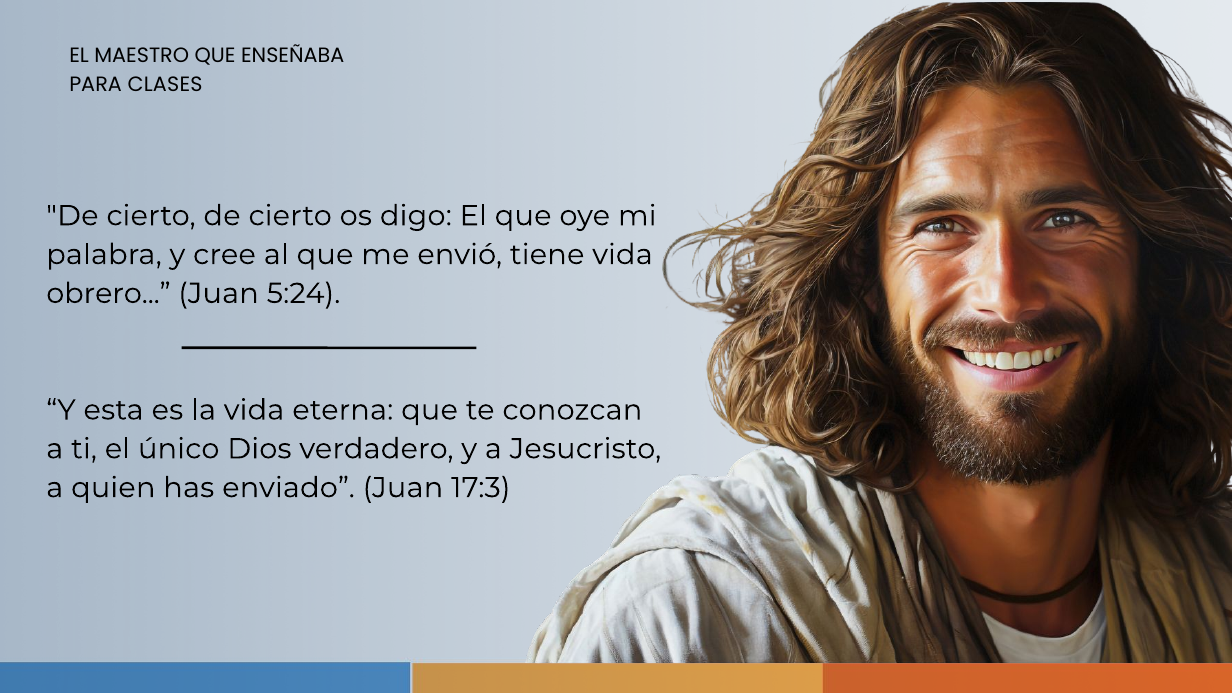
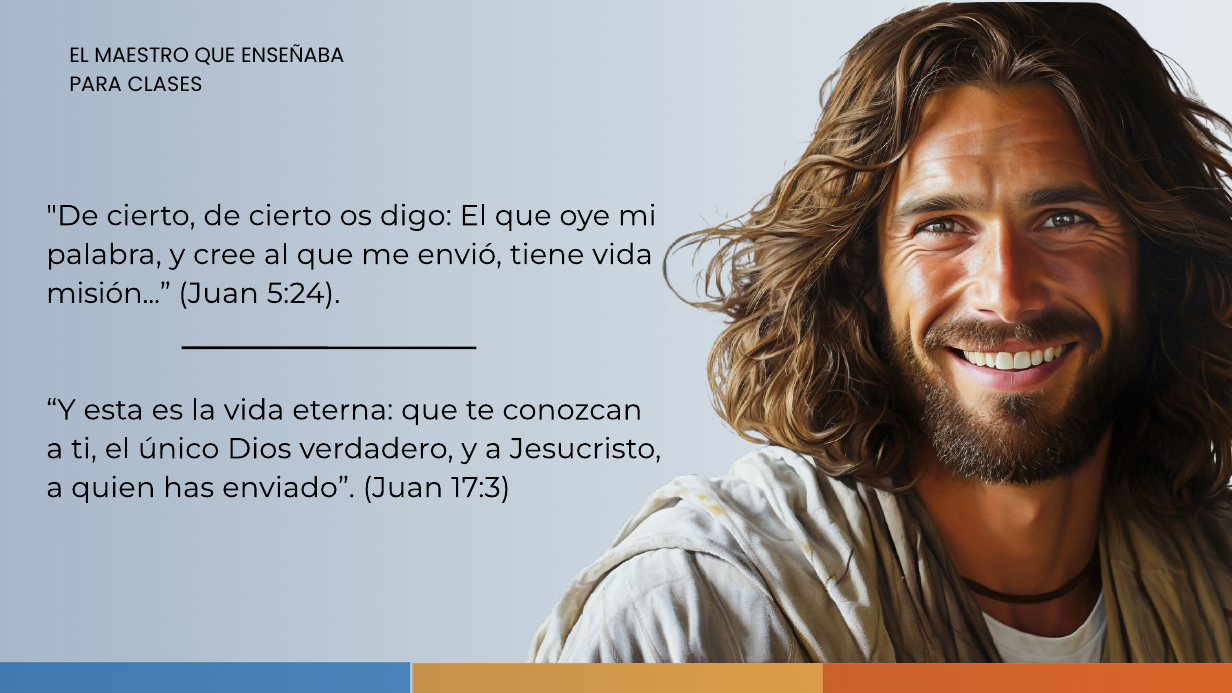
obrero: obrero -> misión (108, 293)
